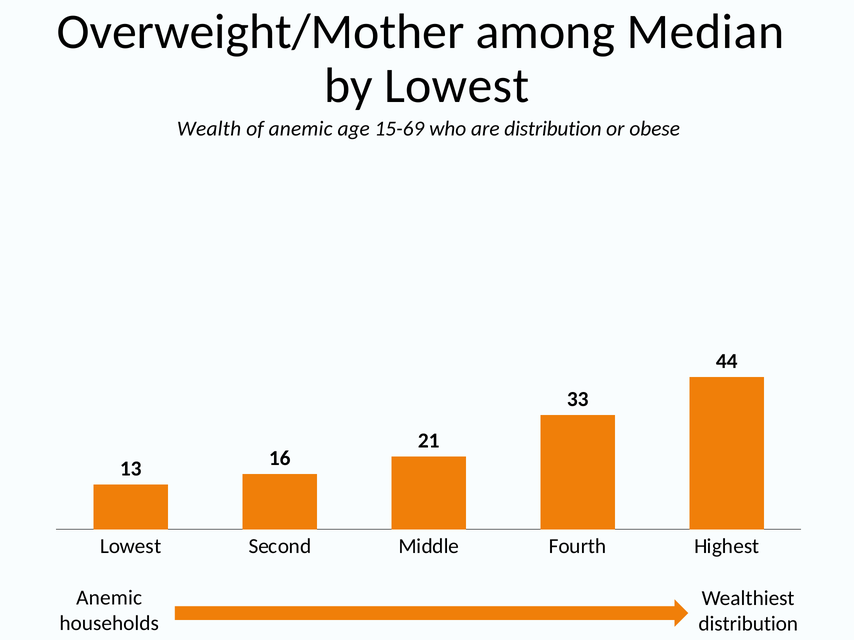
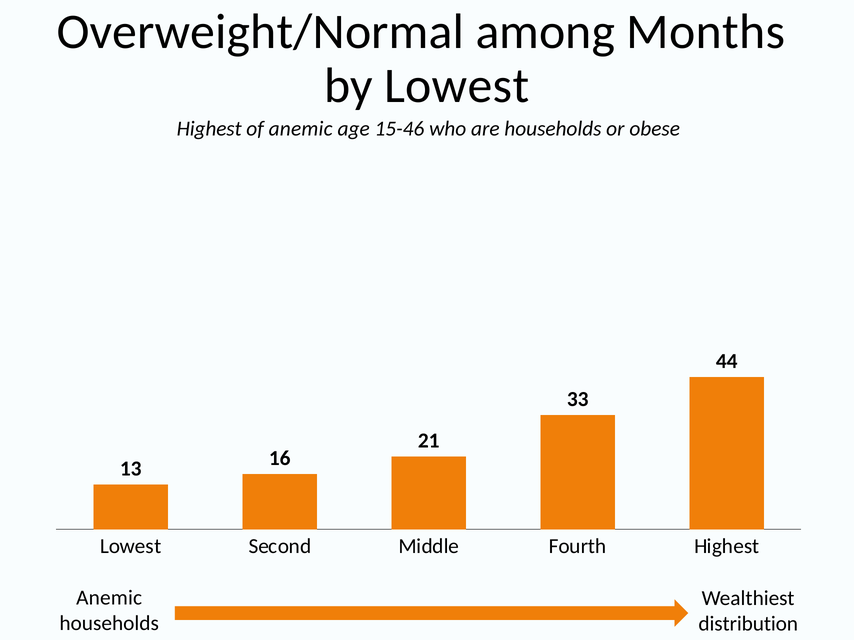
Overweight/Mother: Overweight/Mother -> Overweight/Normal (260, 32)
Median: Median -> Months (706, 32)
Wealth: Wealth -> Highest (209, 129)
15-69: 15-69 -> 15-46 (399, 129)
are distribution: distribution -> households (553, 129)
